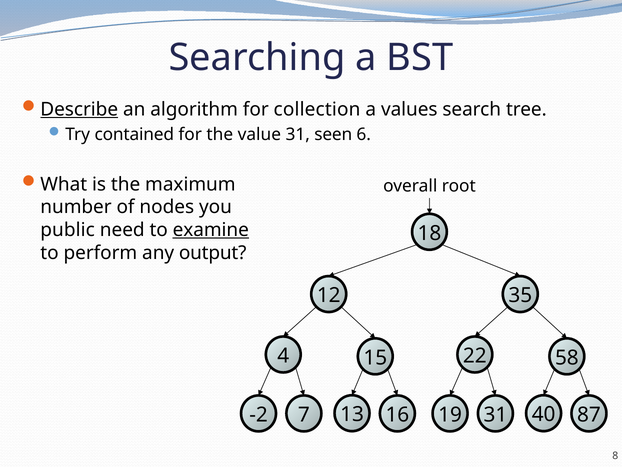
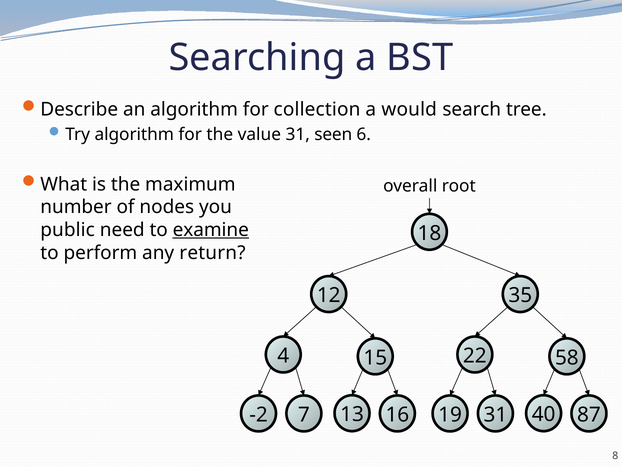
Describe underline: present -> none (79, 109)
values: values -> would (409, 109)
Try contained: contained -> algorithm (134, 134)
output: output -> return (212, 253)
